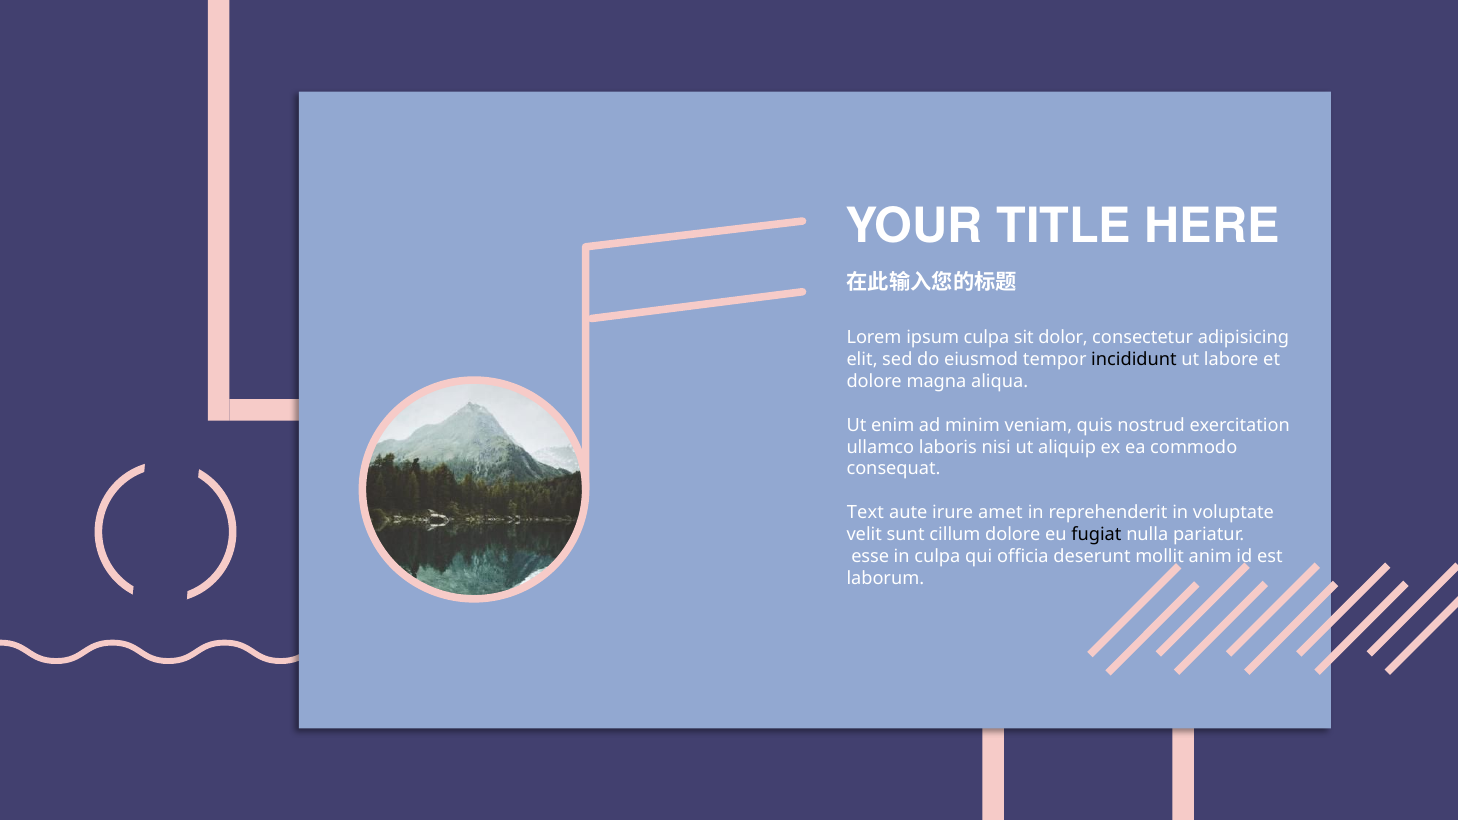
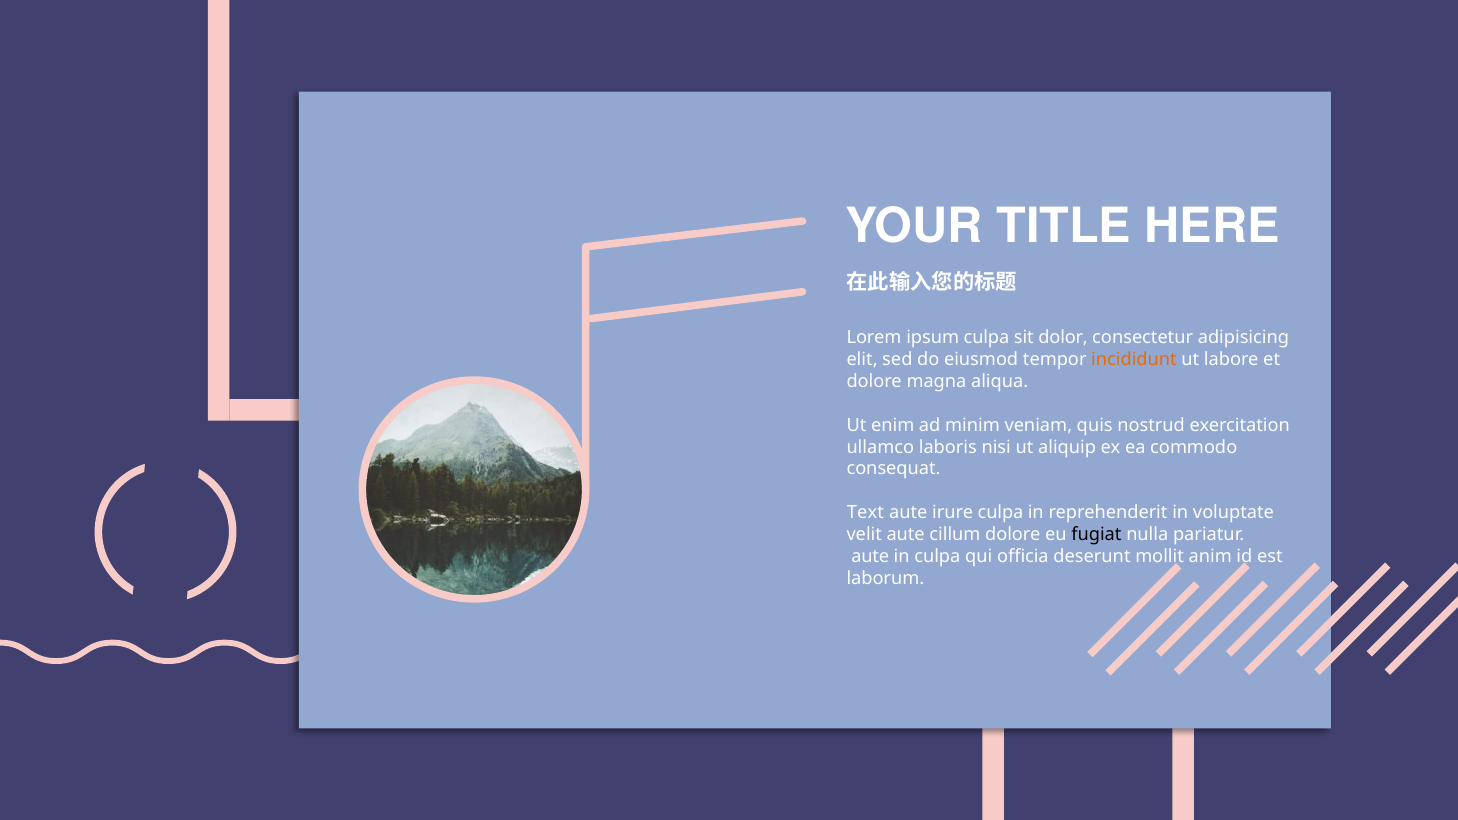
incididunt colour: black -> orange (1134, 360)
irure amet: amet -> culpa (1001, 513)
velit sunt: sunt -> aute (906, 535)
esse: esse -> aute (870, 556)
